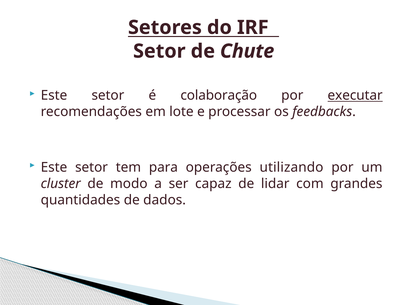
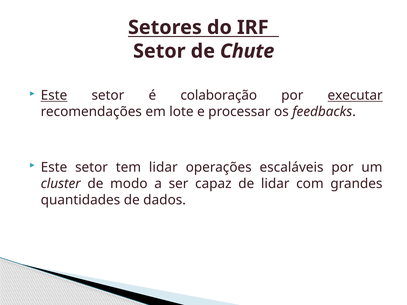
Este underline: none -> present (54, 96)
tem para: para -> lidar (163, 167)
utilizando: utilizando -> escaláveis (292, 167)
